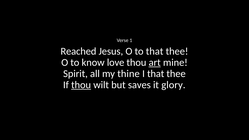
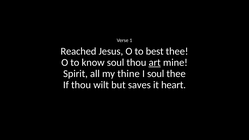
to that: that -> best (155, 51)
know love: love -> soul (116, 63)
I that: that -> soul (156, 74)
thou underline: present -> none (81, 85)
glory: glory -> heart (174, 85)
